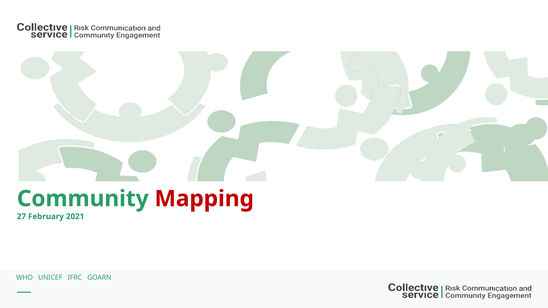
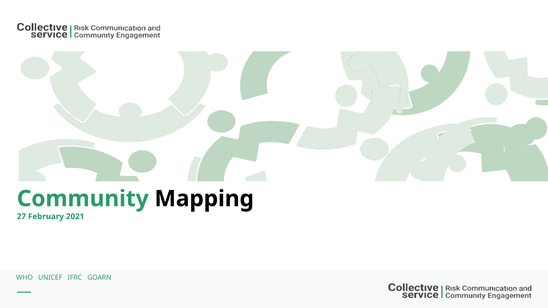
Mapping colour: red -> black (204, 199)
